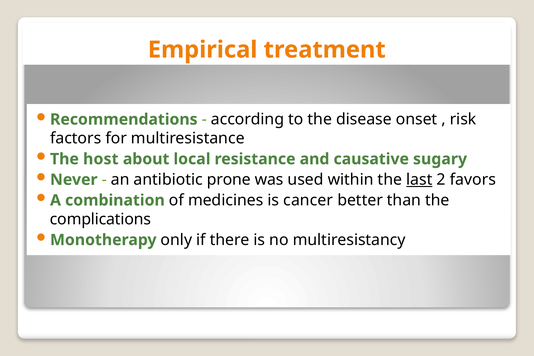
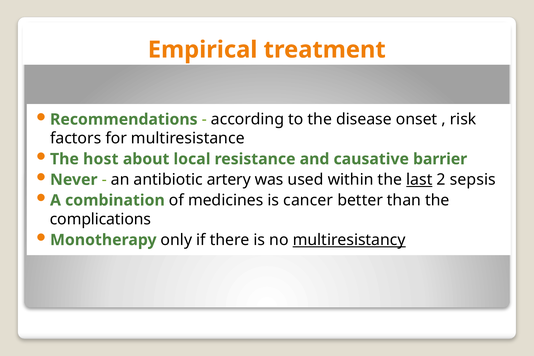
sugary: sugary -> barrier (440, 159)
prone: prone -> artery (229, 180)
favors: favors -> sepsis (473, 180)
multiresistancy underline: none -> present (349, 240)
